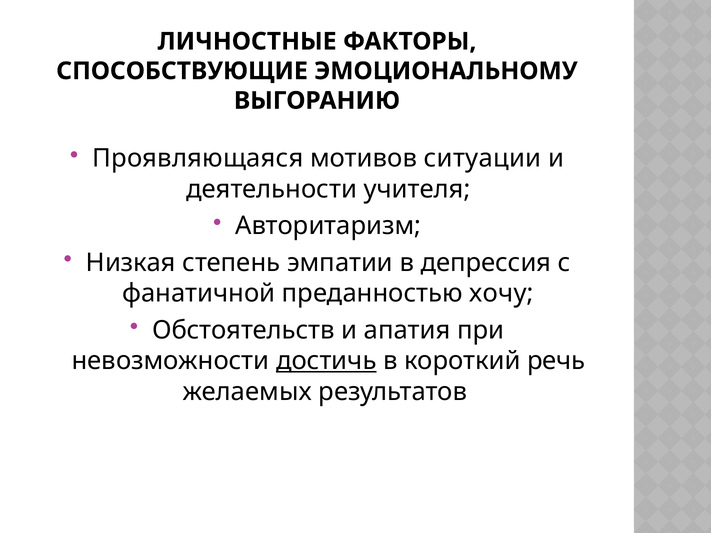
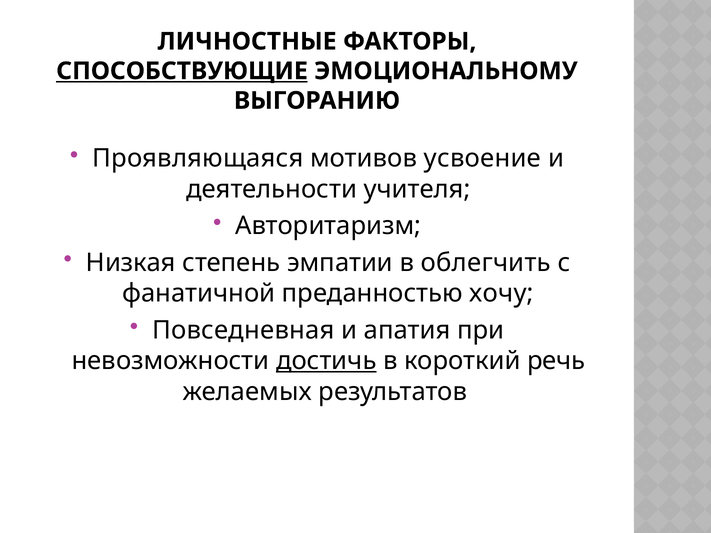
СПОСОБСТВУЮЩИЕ underline: none -> present (182, 71)
ситуации: ситуации -> усвоение (483, 159)
депрессия: депрессия -> облегчить (486, 263)
Обстоятельств: Обстоятельств -> Повседневная (243, 330)
